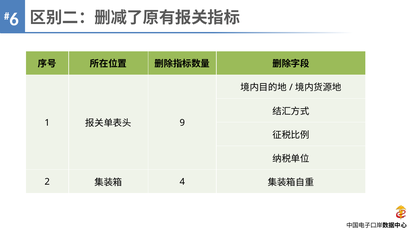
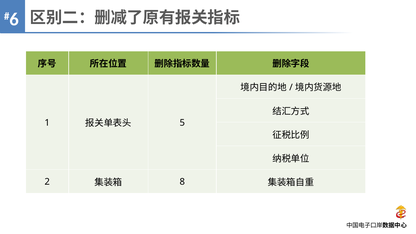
9: 9 -> 5 (182, 123)
4: 4 -> 8 (182, 182)
